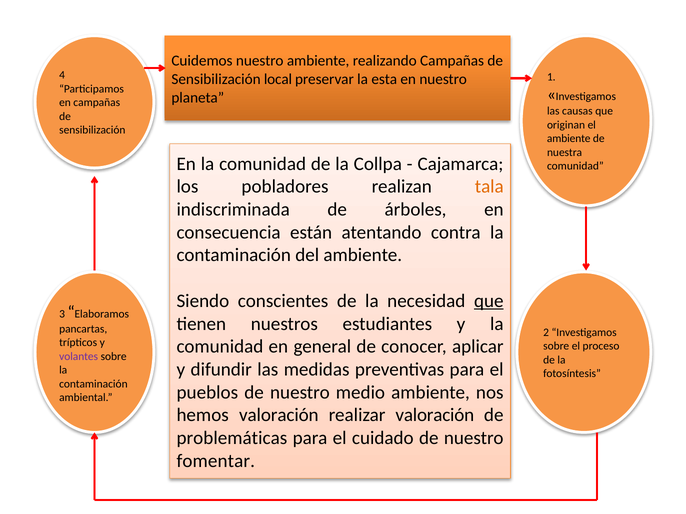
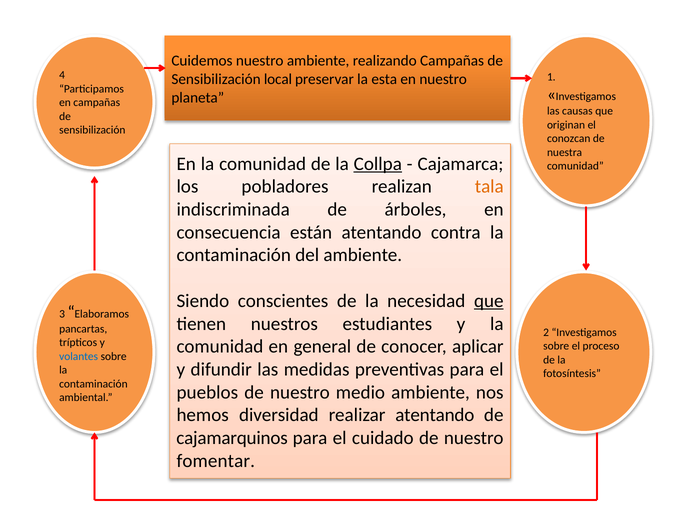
ambiente: ambiente -> conozcan (569, 139)
Collpa underline: none -> present (378, 164)
volantes colour: purple -> blue (79, 357)
hemos valoración: valoración -> diversidad (279, 416)
realizar valoración: valoración -> atentando (435, 416)
problemáticas: problemáticas -> cajamarquinos (232, 438)
